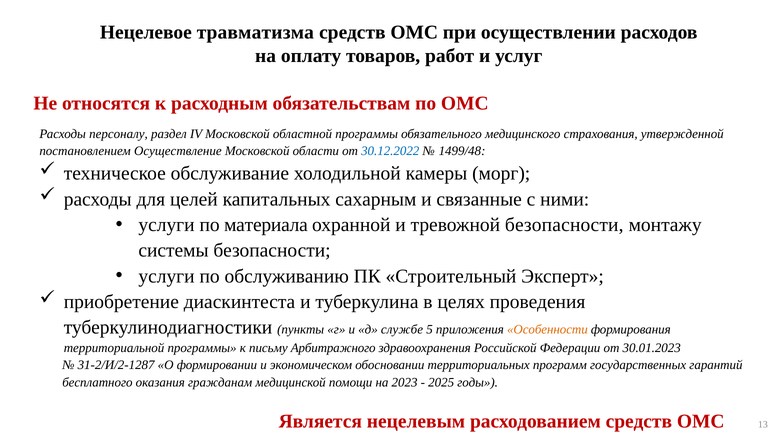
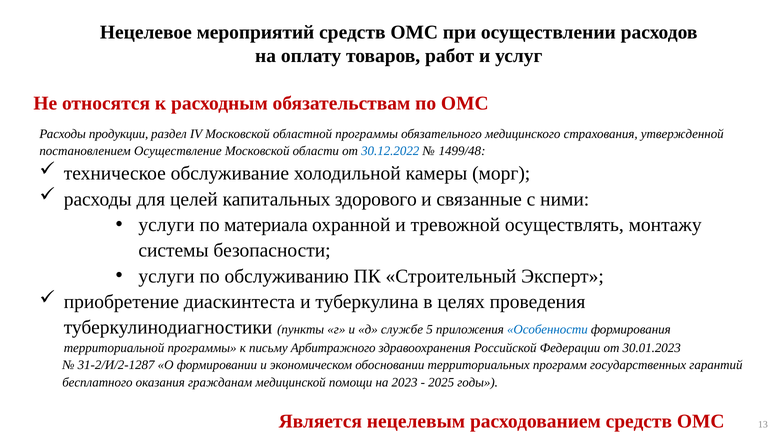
травматизма: травматизма -> мероприятий (255, 33)
персоналу: персоналу -> продукции (119, 134)
сахарным: сахарным -> здорового (376, 199)
тревожной безопасности: безопасности -> осуществлять (564, 225)
Особенности colour: orange -> blue (547, 330)
